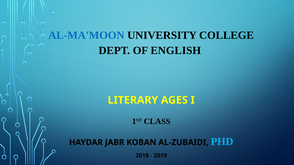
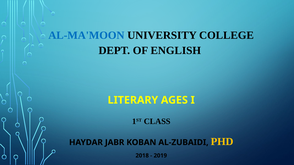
PHD colour: light blue -> yellow (222, 142)
